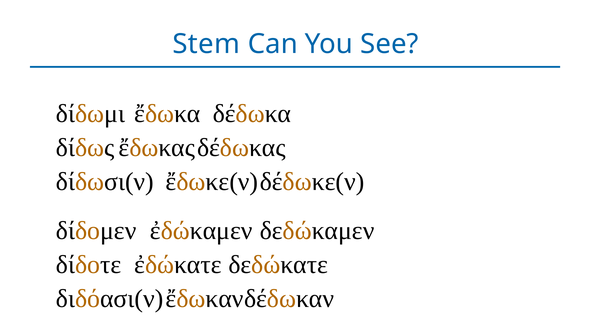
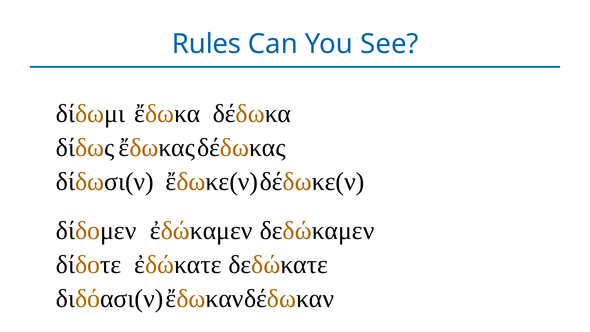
Stem: Stem -> Rules (207, 44)
